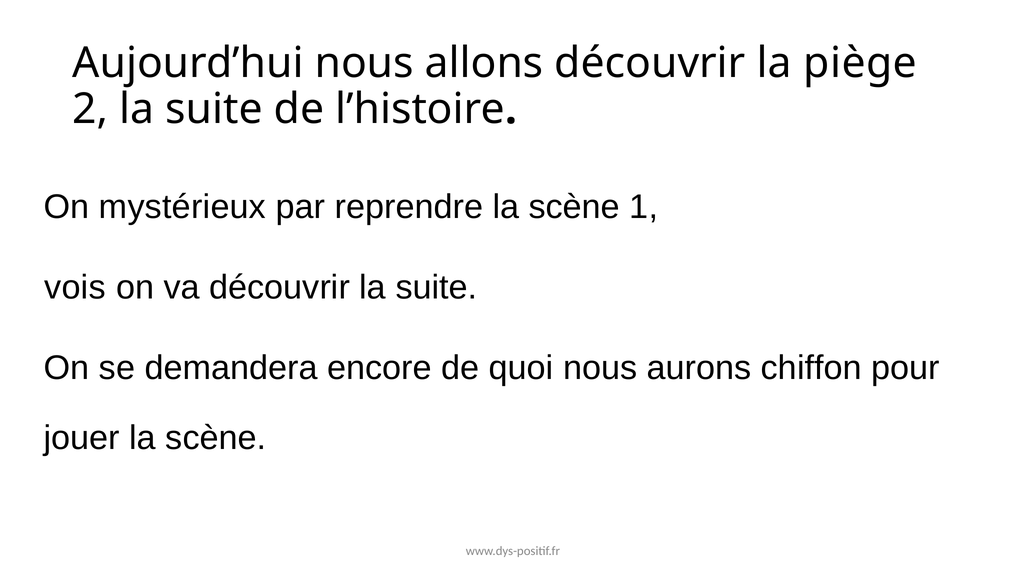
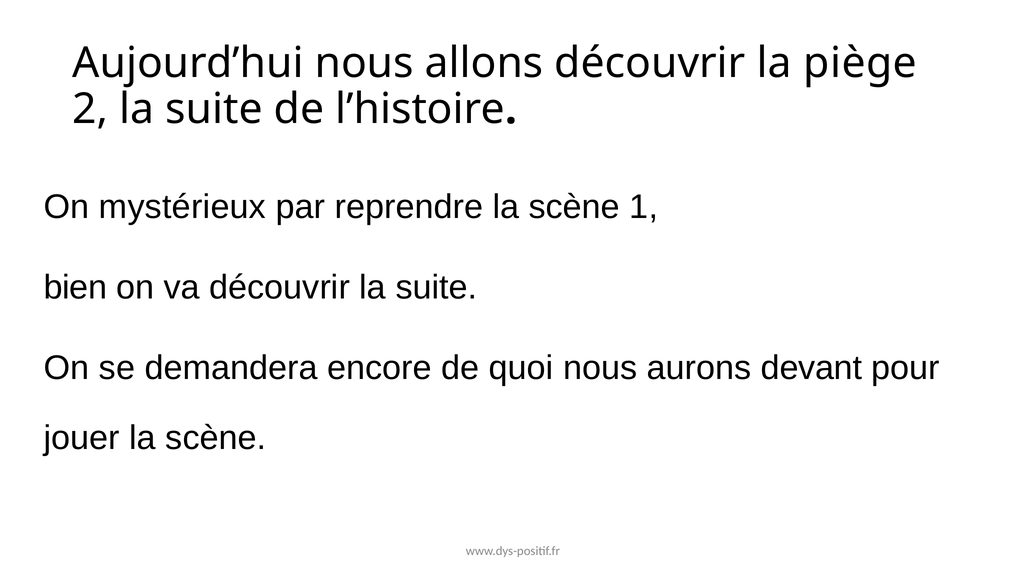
vois: vois -> bien (75, 288)
chiffon: chiffon -> devant (811, 368)
